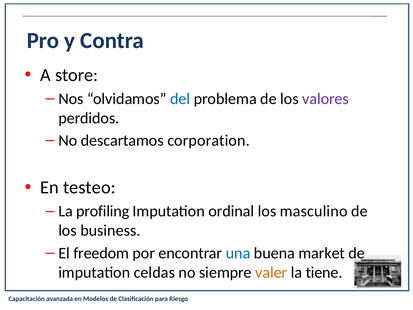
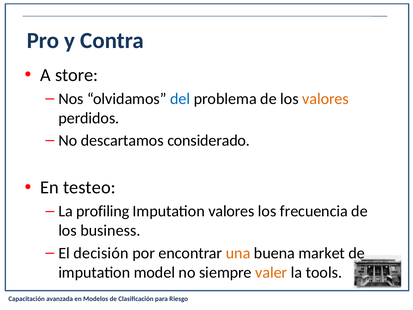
valores colour: purple -> orange (326, 99)
corporation: corporation -> considerado (209, 140)
Imputation ordinal: ordinal -> valores (231, 211)
masculino: masculino -> frecuencia (314, 211)
freedom: freedom -> decisión (101, 253)
una colour: blue -> orange (238, 253)
celdas: celdas -> model (154, 272)
tiene: tiene -> tools (324, 272)
